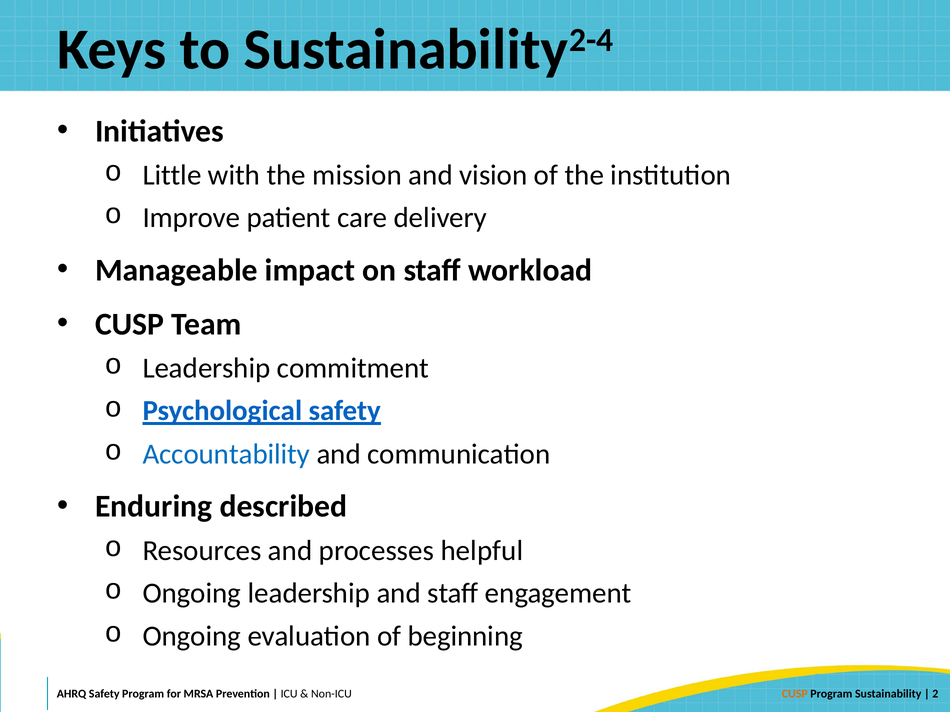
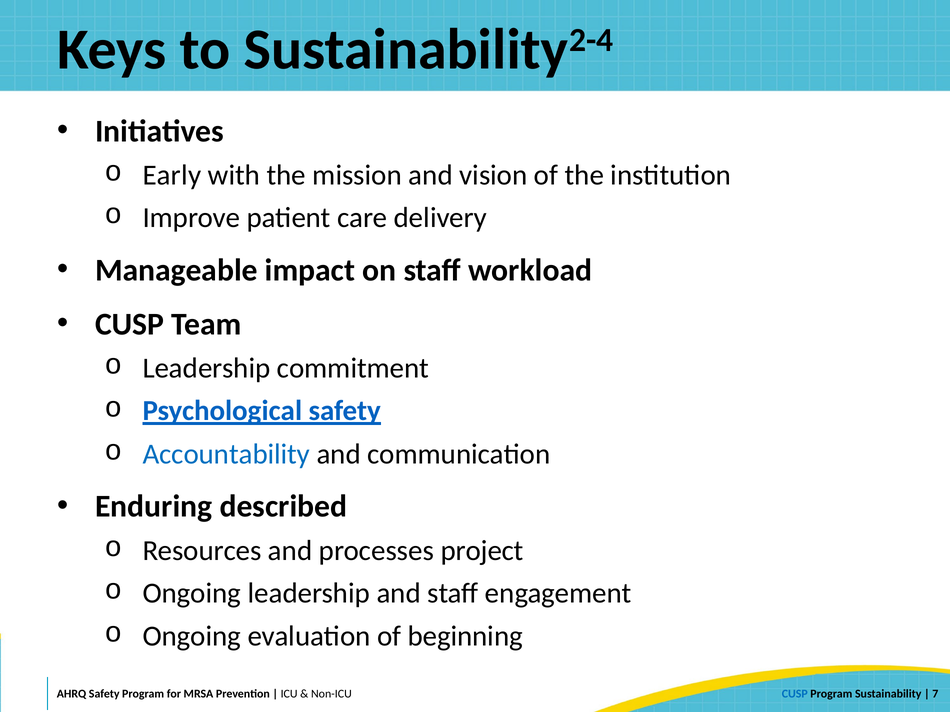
Little: Little -> Early (172, 175)
helpful: helpful -> project (482, 551)
2: 2 -> 7 (935, 694)
CUSP colour: orange -> blue (795, 694)
